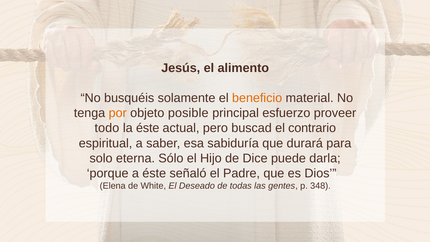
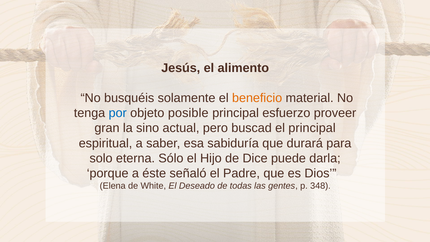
por colour: orange -> blue (118, 113)
todo: todo -> gran (107, 128)
la éste: éste -> sino (148, 128)
el contrario: contrario -> principal (312, 128)
